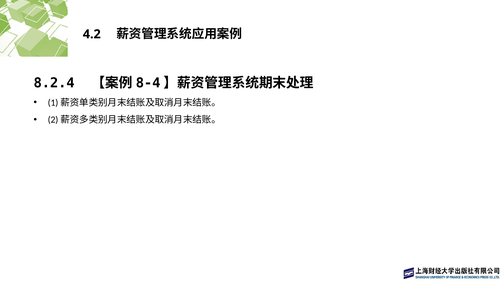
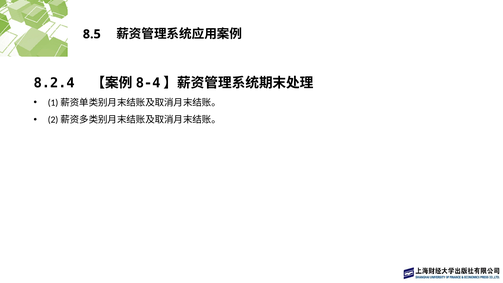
4.2: 4.2 -> 8.5 (92, 34)
